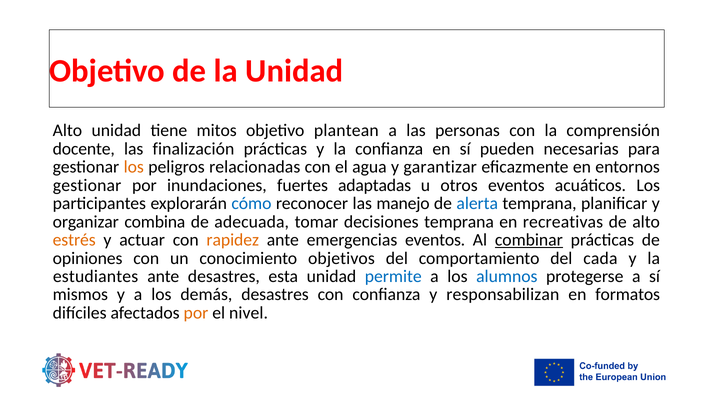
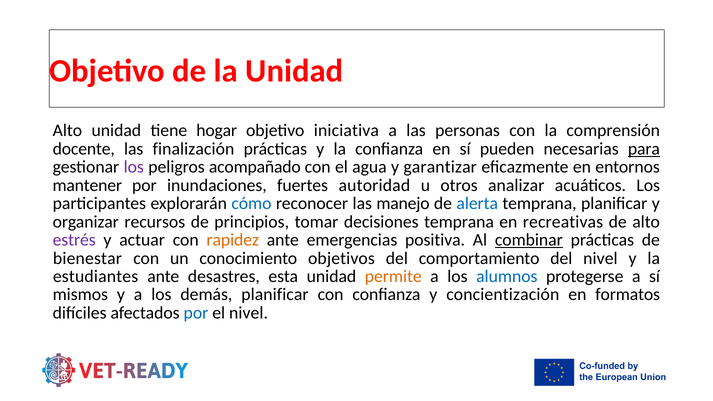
mitos: mitos -> hogar (217, 131)
plantean: plantean -> iniciativa (346, 131)
para underline: none -> present (644, 149)
los colour: orange -> purple (134, 167)
relacionadas: relacionadas -> acompañado (255, 167)
gestionar: gestionar -> mantener (87, 185)
adaptadas: adaptadas -> autoridad (374, 185)
otros eventos: eventos -> analizar (516, 185)
combina: combina -> recursos (155, 222)
adecuada: adecuada -> principios (252, 222)
estrés colour: orange -> purple (74, 240)
emergencias eventos: eventos -> positiva (435, 240)
opiniones: opiniones -> bienestar (87, 258)
del cada: cada -> nivel (600, 258)
permite colour: blue -> orange (393, 276)
demás desastres: desastres -> planificar (275, 295)
responsabilizan: responsabilizan -> concientización (503, 295)
por colour: orange -> blue (196, 313)
